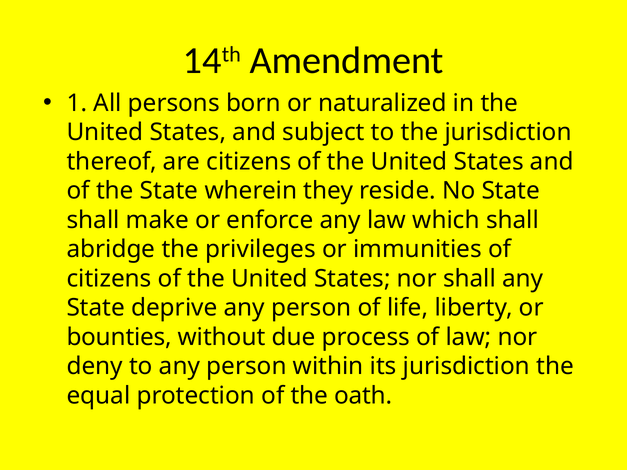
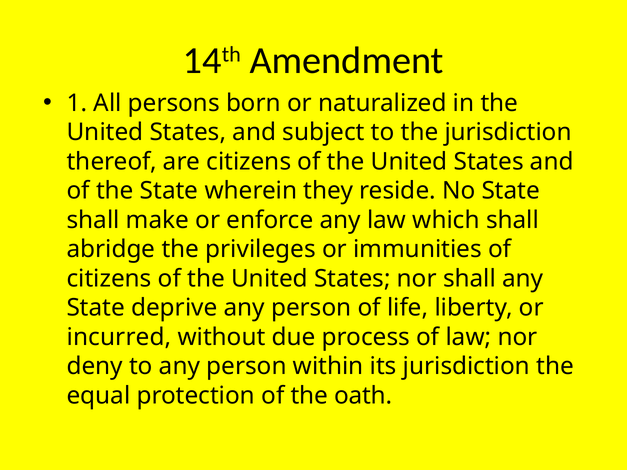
bounties: bounties -> incurred (119, 337)
